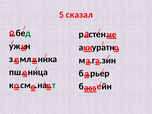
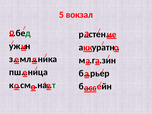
сказал: сказал -> вокзал (79, 15)
